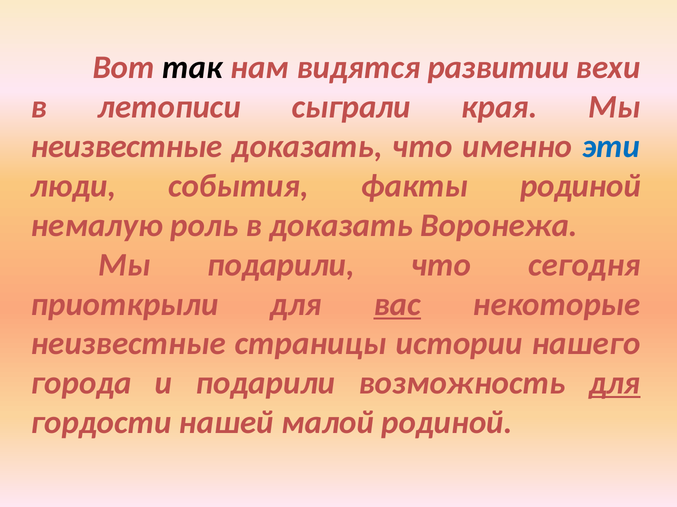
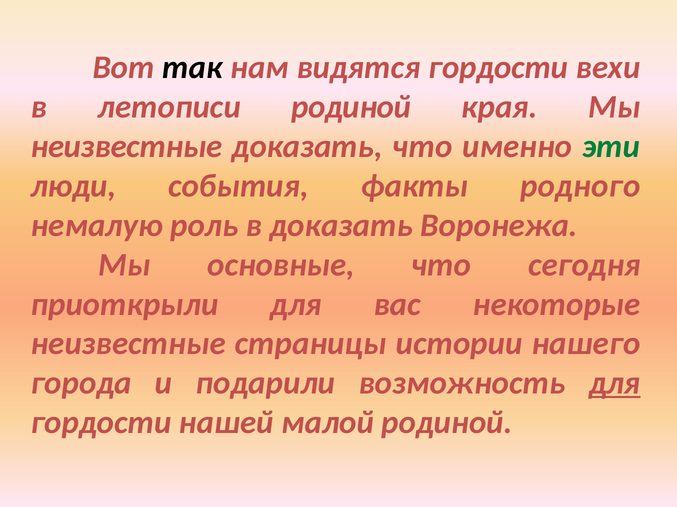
видятся развитии: развитии -> гордости (498, 68)
летописи сыграли: сыграли -> родиной (351, 107)
эти colour: blue -> green (611, 147)
факты родиной: родиной -> родного (580, 186)
Мы подарили: подарили -> основные (281, 265)
вас underline: present -> none (397, 305)
